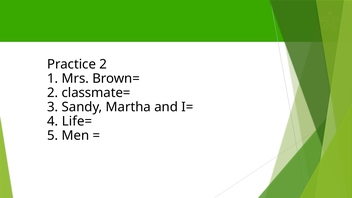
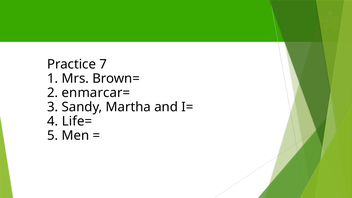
Practice 2: 2 -> 7 (103, 64)
classmate=: classmate= -> enmarcar= (96, 93)
